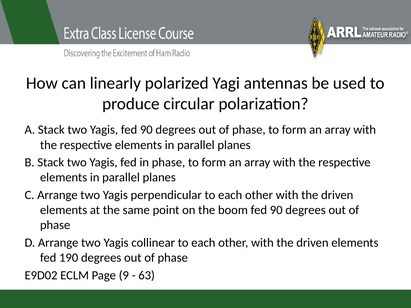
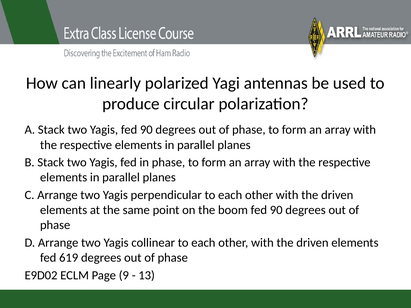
190: 190 -> 619 (69, 258)
63: 63 -> 13 (147, 276)
